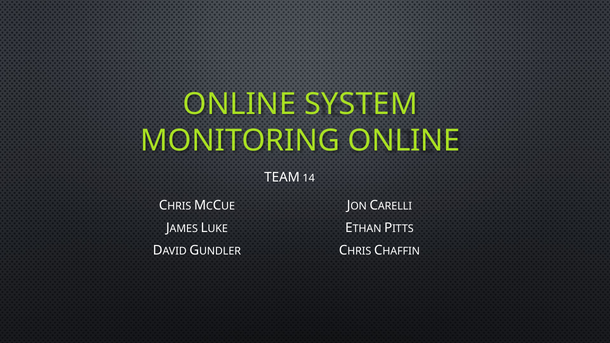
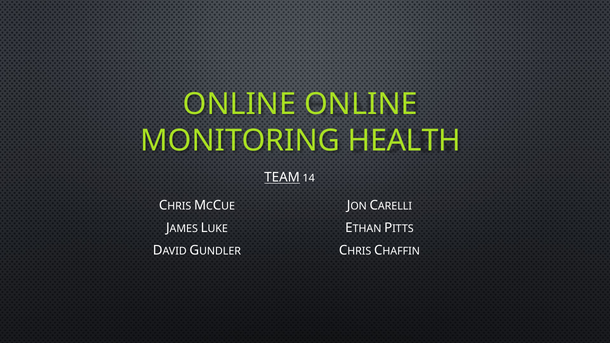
ONLINE SYSTEM: SYSTEM -> ONLINE (361, 104)
MONITORING ONLINE: ONLINE -> HEALTH (404, 141)
TEAM underline: none -> present (282, 178)
